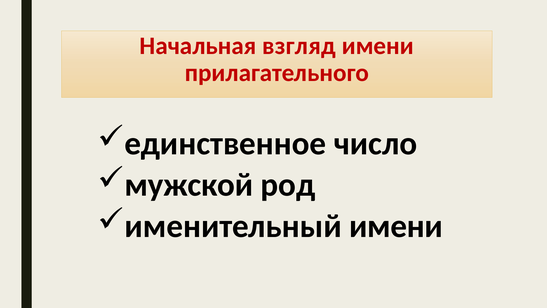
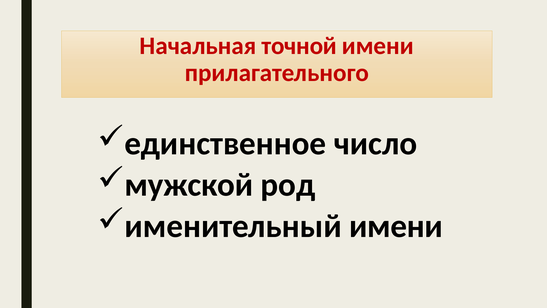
взгляд: взгляд -> точной (299, 46)
